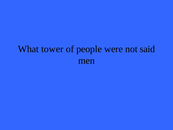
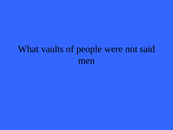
tower: tower -> vaults (52, 49)
